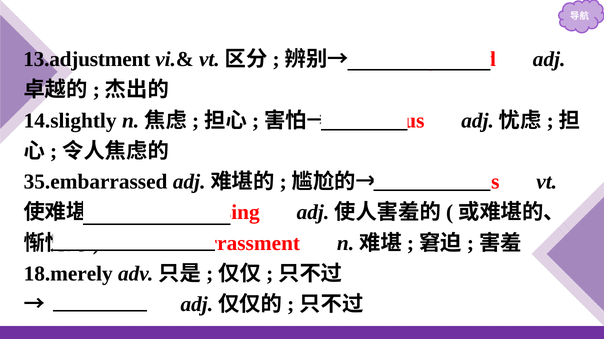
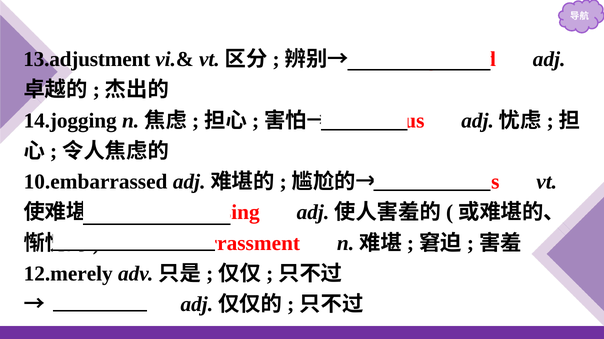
14.slightly: 14.slightly -> 14.jogging (70, 121)
35.embarrassed: 35.embarrassed -> 10.embarrassed (96, 182)
18.merely: 18.merely -> 12.merely (68, 274)
